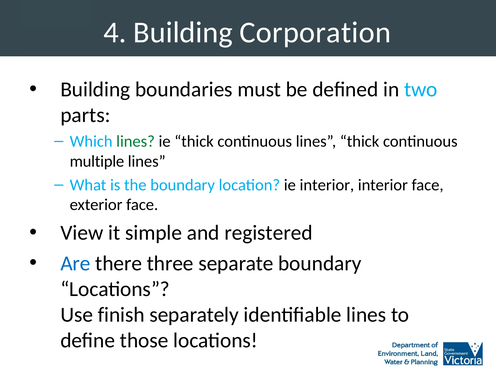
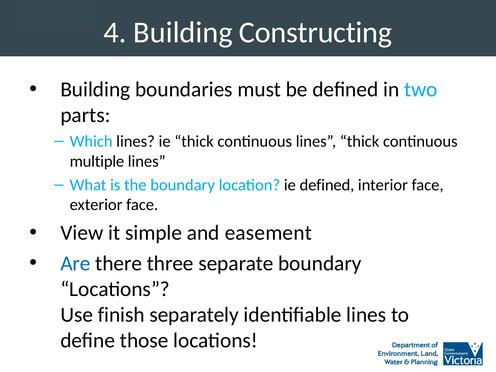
Corporation: Corporation -> Constructing (316, 33)
lines colour: green -> black (136, 141)
ie interior: interior -> defined (327, 185)
registered: registered -> easement (268, 233)
